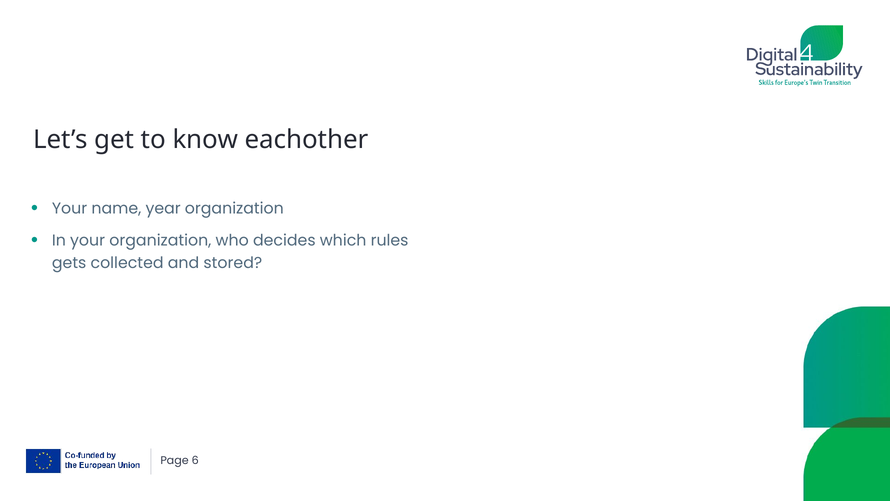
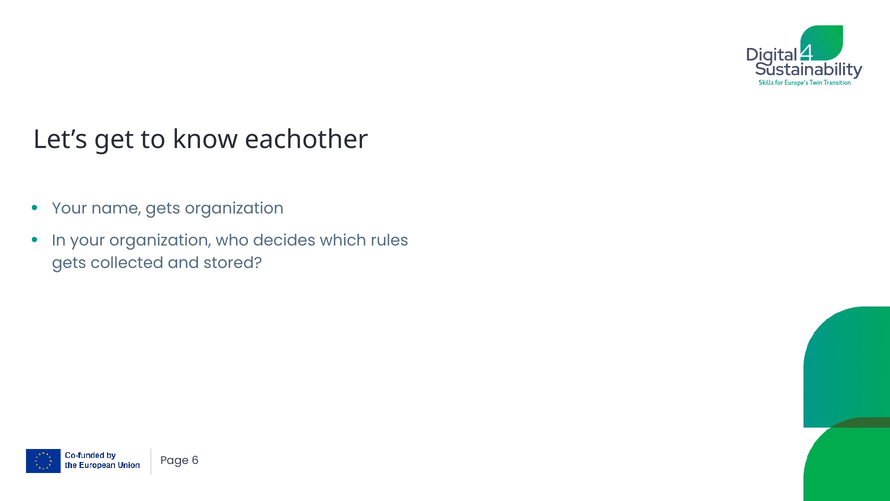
name year: year -> gets (163, 208)
